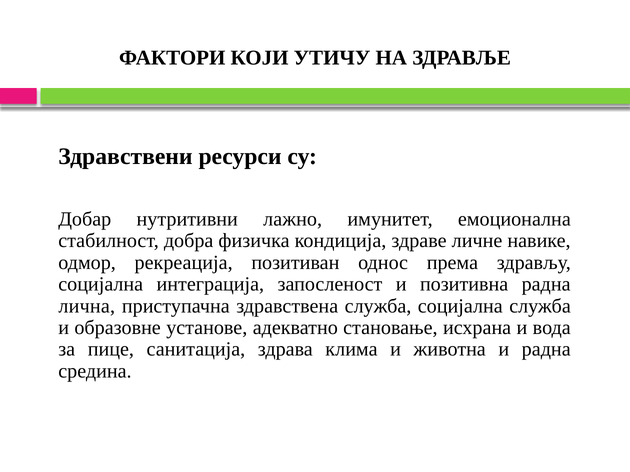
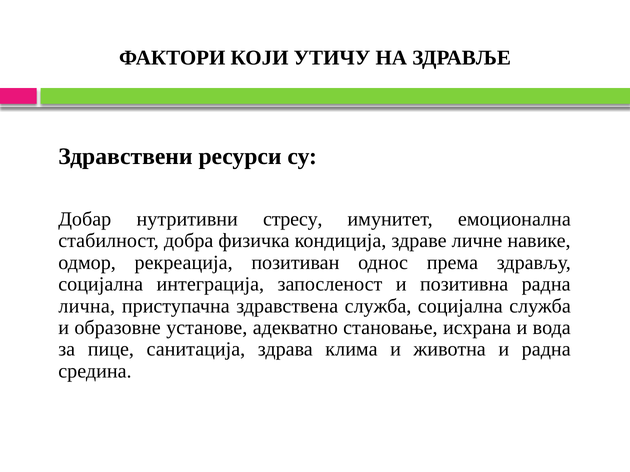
лажно: лажно -> стресу (293, 219)
